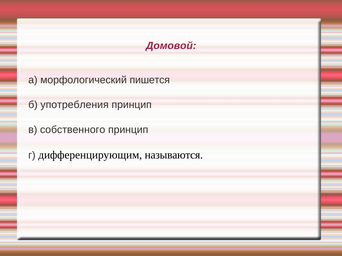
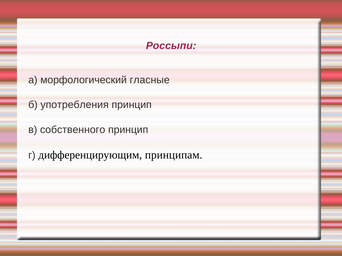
Домовой: Домовой -> Россыпи (171, 46)
пишется: пишется -> гласные (150, 80)
называются: называются -> принципам (174, 155)
